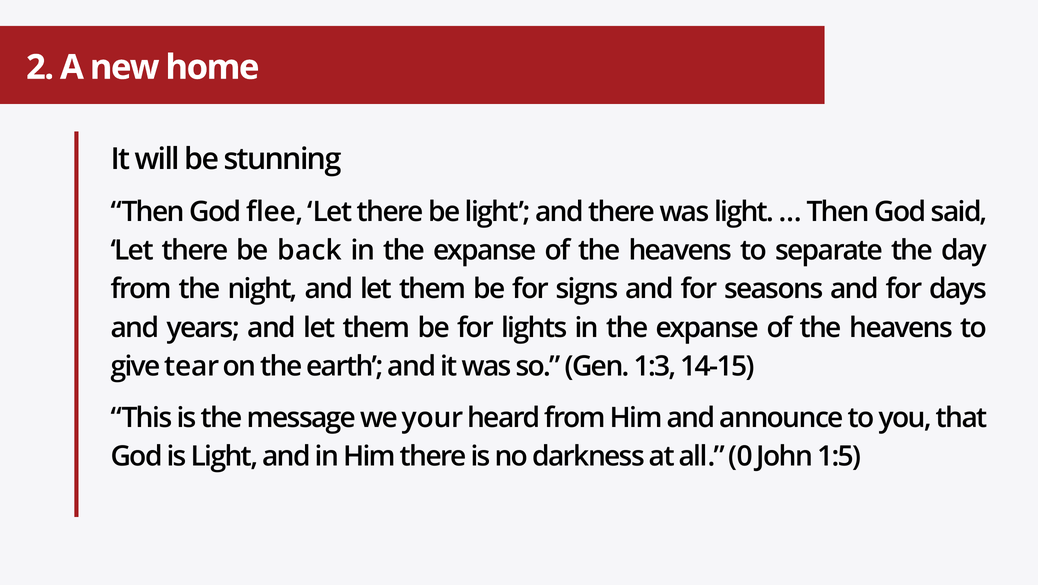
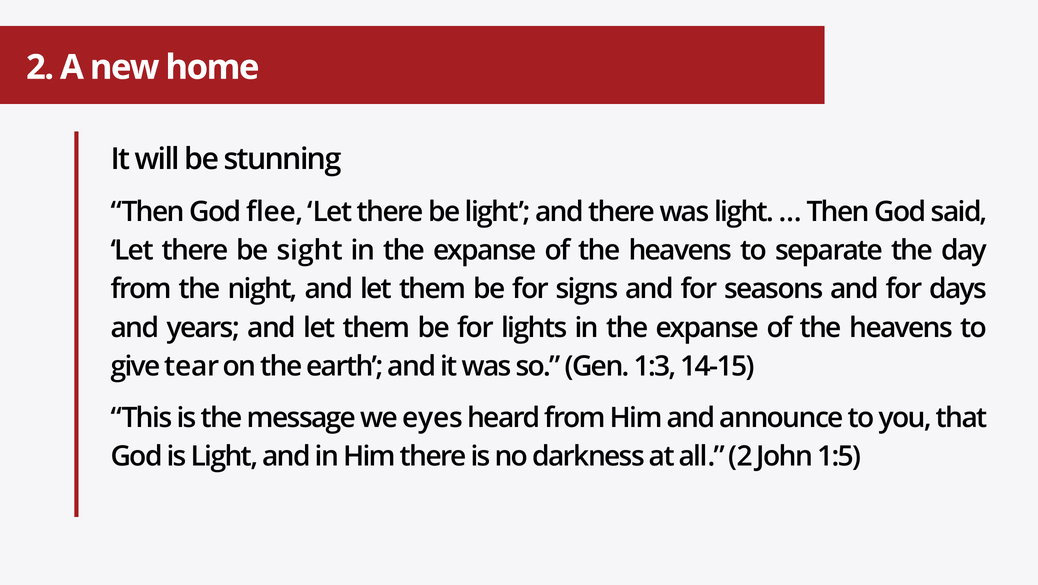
back: back -> sight (310, 251)
your: your -> eyes (433, 418)
all 0: 0 -> 2 (741, 457)
